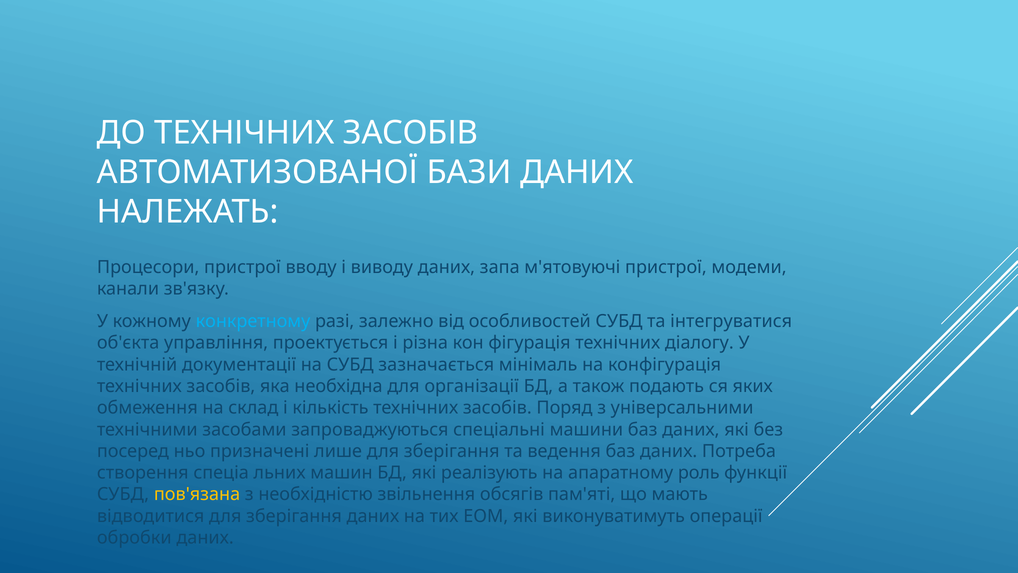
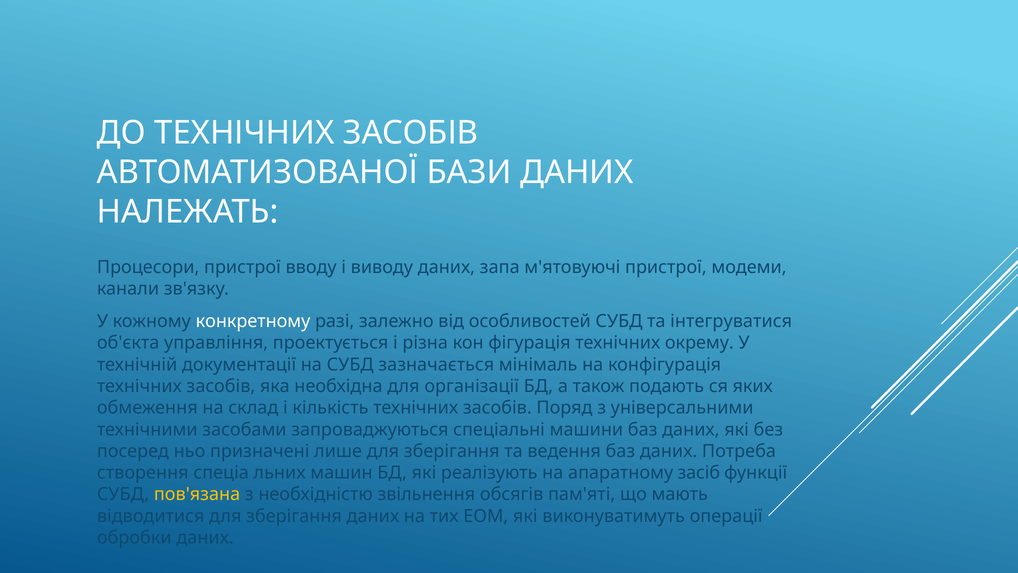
конкретному colour: light blue -> white (253, 321)
діалогу: діалогу -> окрему (699, 343)
роль: роль -> засіб (699, 473)
